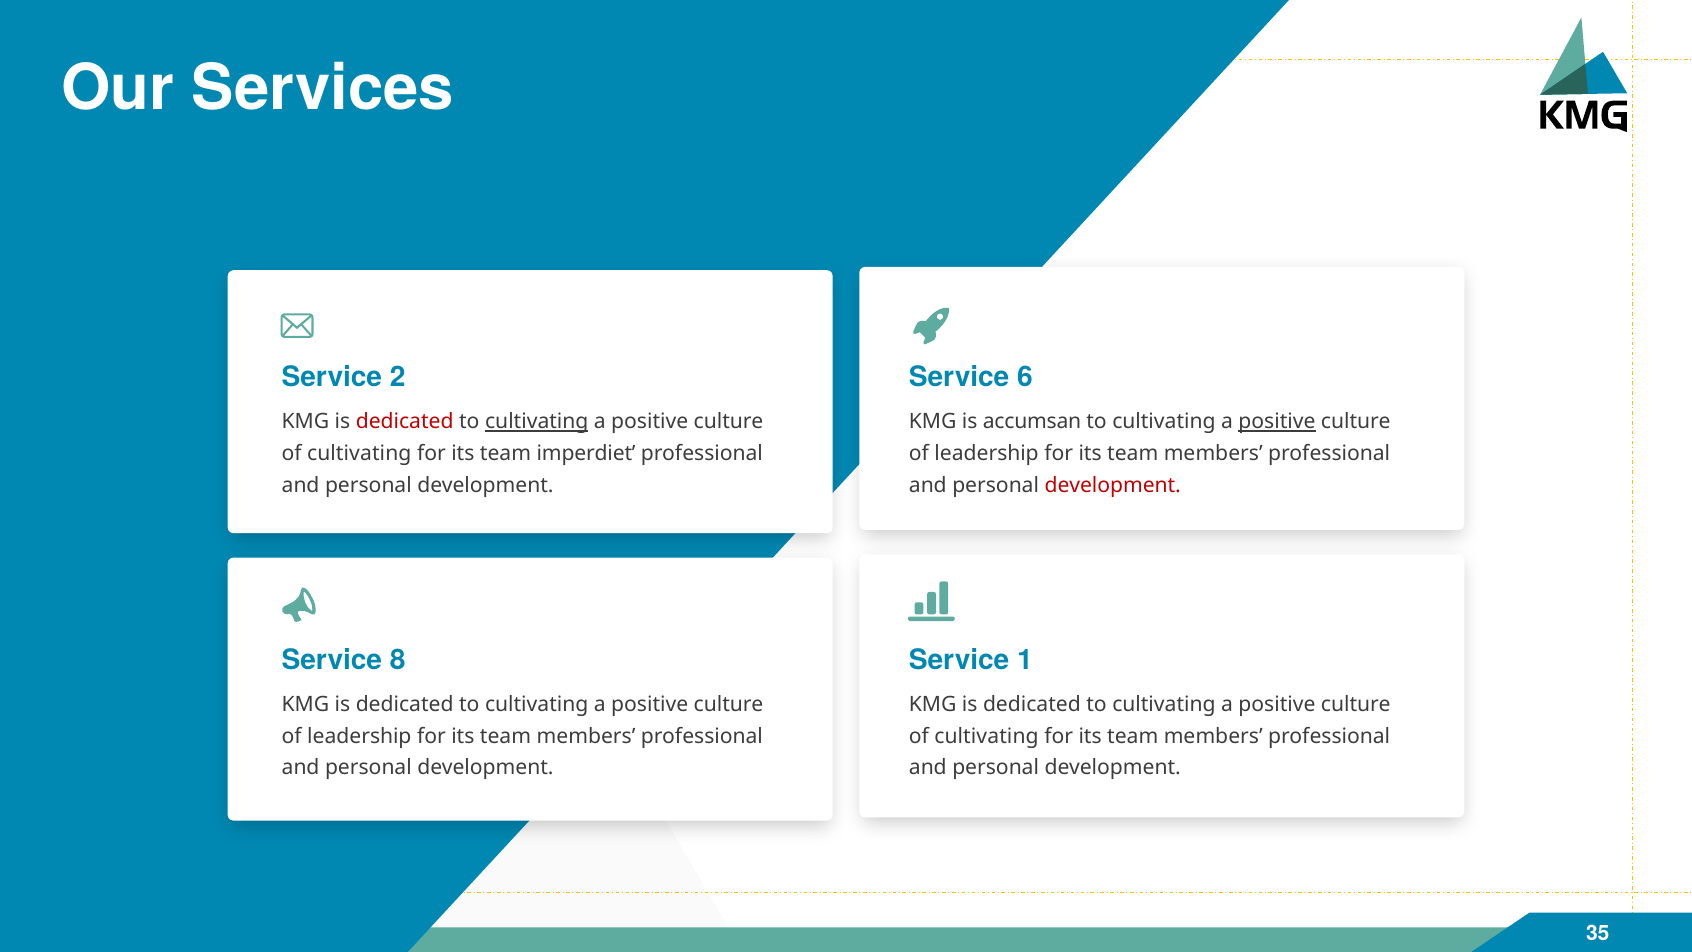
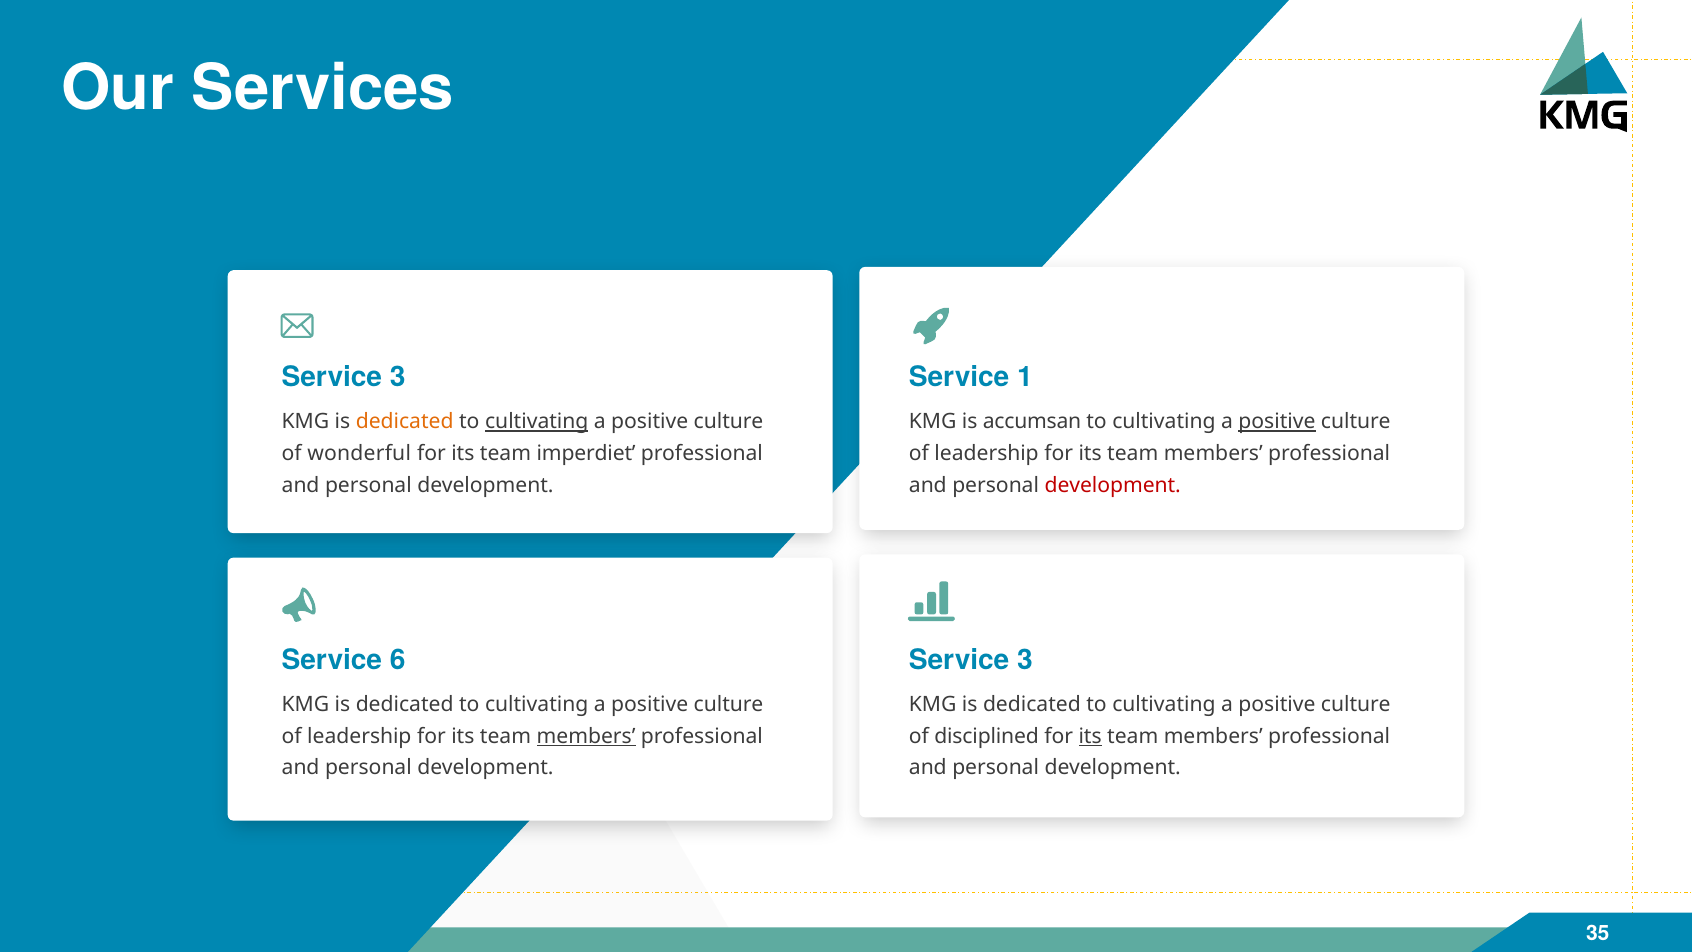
2: 2 -> 3 (398, 377)
6: 6 -> 1 (1025, 377)
dedicated colour: red -> orange (405, 422)
cultivating: cultivating -> wonderful (359, 454)
8: 8 -> 6 (398, 660)
1: 1 -> 3 (1025, 660)
members underline: none -> present (586, 736)
cultivating: cultivating -> disciplined (987, 736)
its underline: none -> present (1090, 736)
